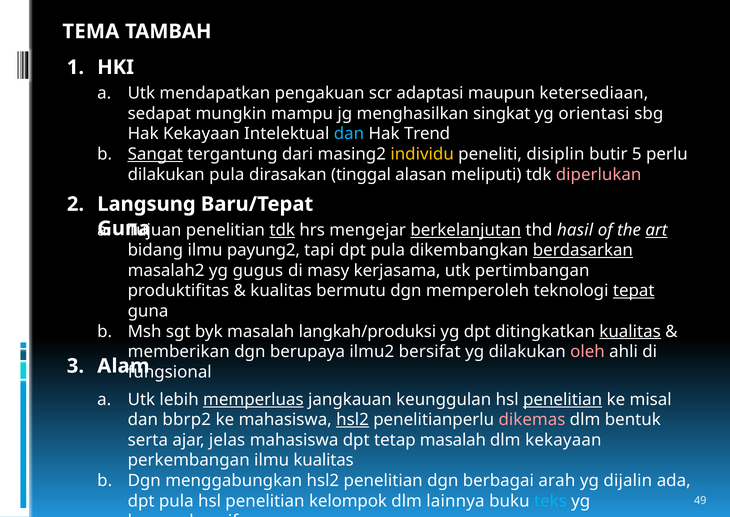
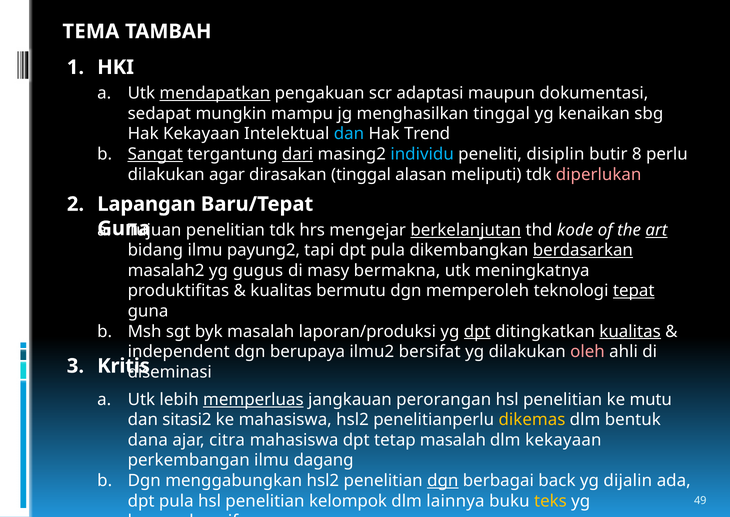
mendapatkan underline: none -> present (215, 93)
ketersediaan: ketersediaan -> dokumentasi (594, 93)
menghasilkan singkat: singkat -> tinggal (502, 114)
orientasi: orientasi -> kenaikan (594, 114)
dari underline: none -> present (298, 154)
individu colour: yellow -> light blue (422, 154)
5: 5 -> 8 (637, 154)
dilakukan pula: pula -> agar (227, 174)
Langsung: Langsung -> Lapangan (147, 204)
tdk underline: present -> none (282, 230)
hasil: hasil -> kode (575, 230)
kerjasama: kerjasama -> bermakna (397, 271)
pertimbangan: pertimbangan -> meningkatnya (532, 271)
langkah/produksi: langkah/produksi -> laporan/produksi (367, 331)
dpt underline: none -> present (477, 331)
memberikan: memberikan -> independent (179, 352)
Alam: Alam -> Kritis (124, 366)
fungsional: fungsional -> diseminasi (170, 372)
keunggulan: keunggulan -> perorangan (444, 400)
penelitian underline: present -> none (563, 400)
misal: misal -> mutu (651, 400)
bbrp2: bbrp2 -> sitasi2 (187, 420)
hsl2 underline: present -> none (353, 420)
dikemas colour: pink -> yellow (532, 420)
serta: serta -> dana (148, 440)
jelas: jelas -> citra (227, 440)
ilmu kualitas: kualitas -> dagang (324, 460)
dgn underline: none -> present (443, 481)
arah: arah -> back (557, 481)
teks colour: light blue -> yellow (550, 501)
